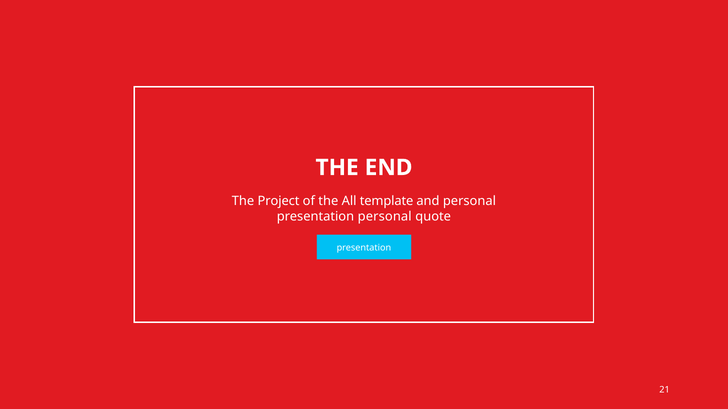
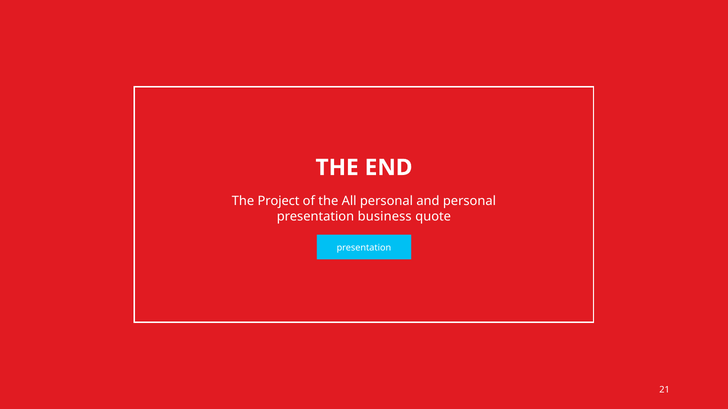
All template: template -> personal (386, 201)
presentation personal: personal -> business (385, 217)
